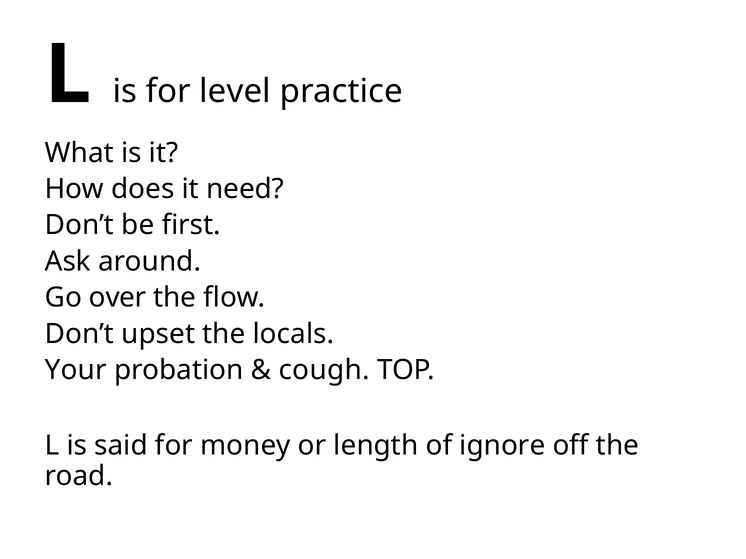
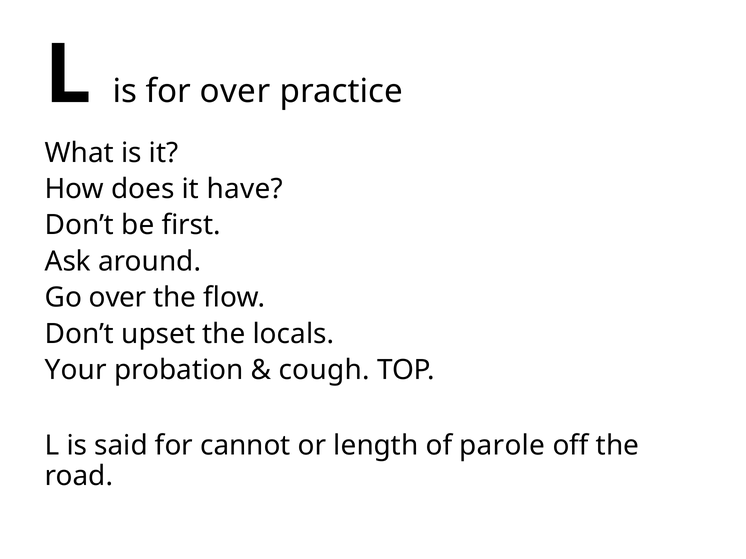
for level: level -> over (235, 91)
need: need -> have (245, 189)
money: money -> cannot (245, 446)
ignore: ignore -> parole (502, 446)
